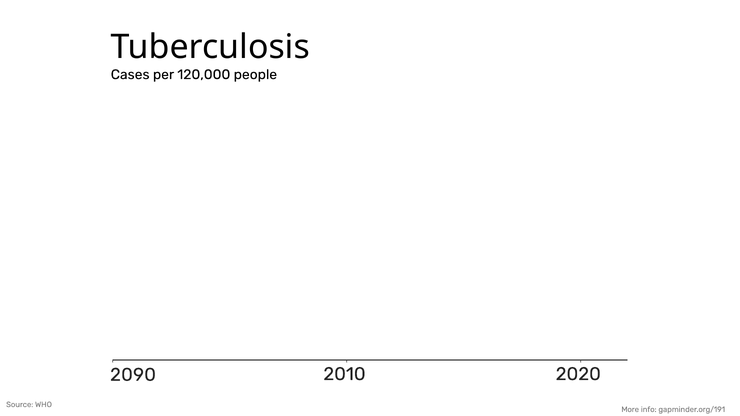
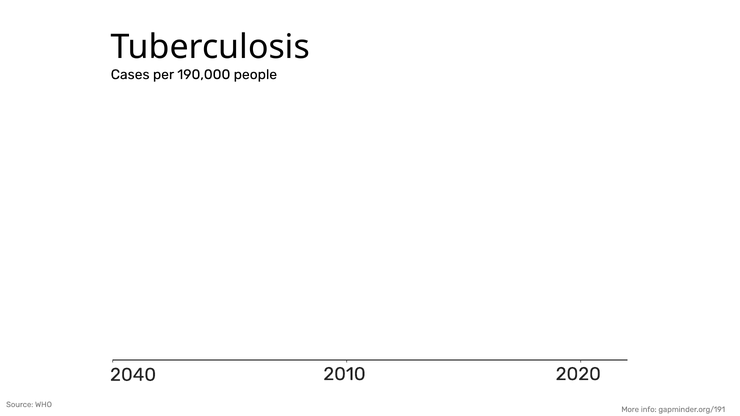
120,000: 120,000 -> 190,000 (204, 75)
2090: 2090 -> 2040 (133, 375)
